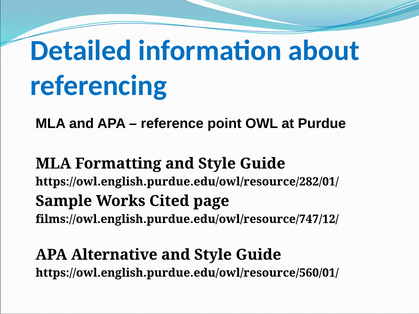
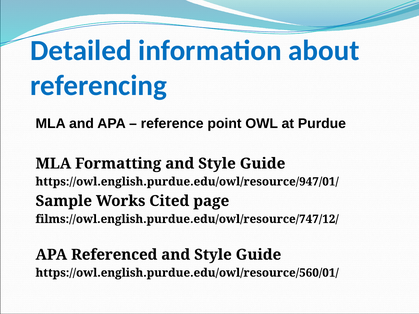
https://owl.english.purdue.edu/owl/resource/282/01/: https://owl.english.purdue.edu/owl/resource/282/01/ -> https://owl.english.purdue.edu/owl/resource/947/01/ (187, 182)
Alternative: Alternative -> Referenced (114, 255)
